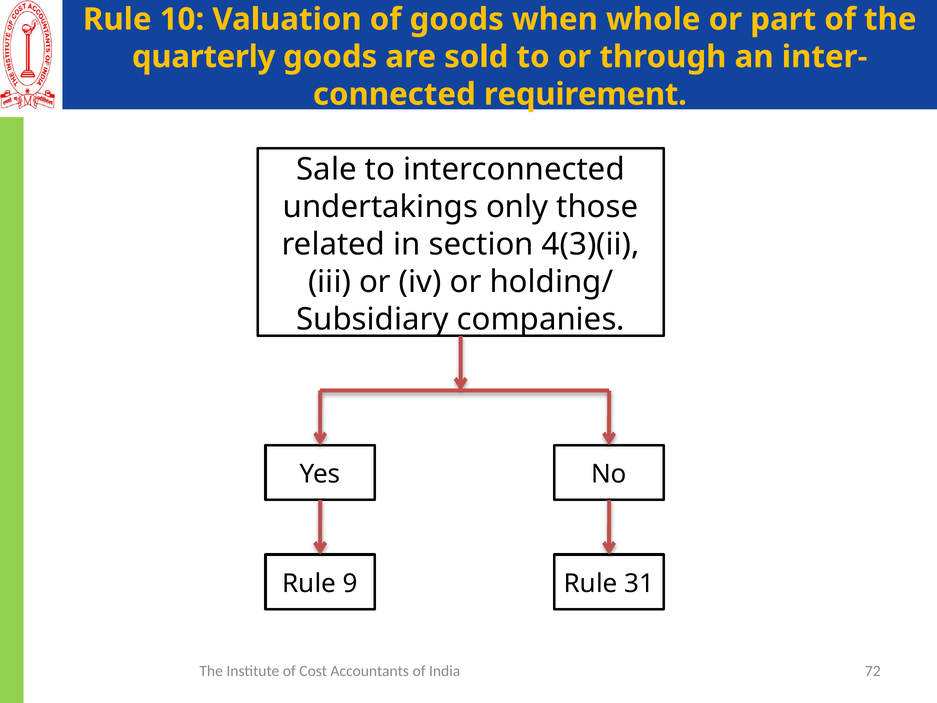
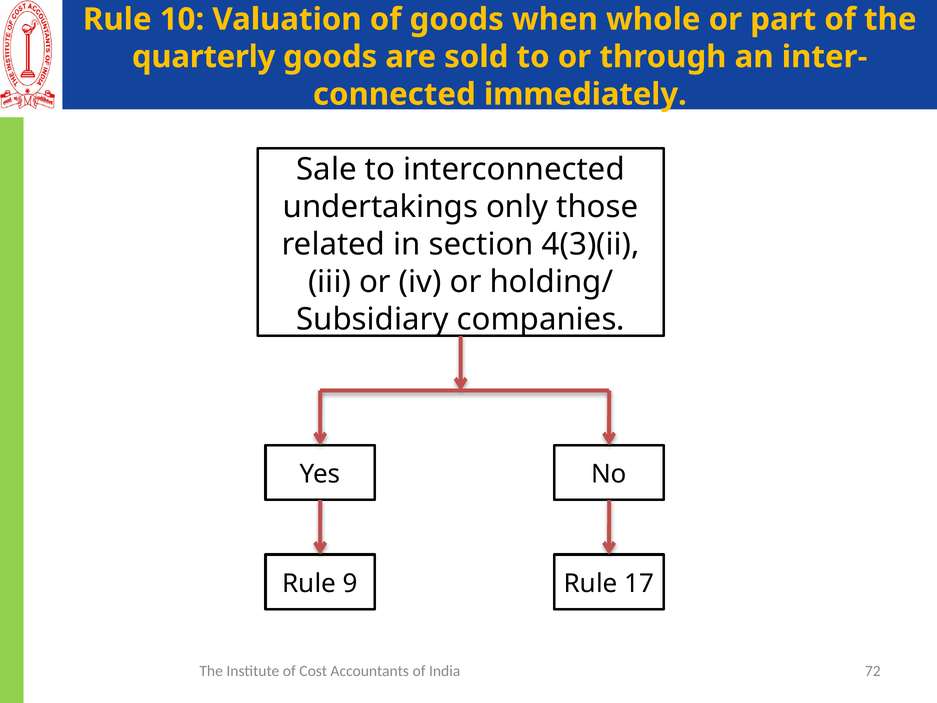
requirement: requirement -> immediately (585, 94)
31: 31 -> 17 (639, 583)
